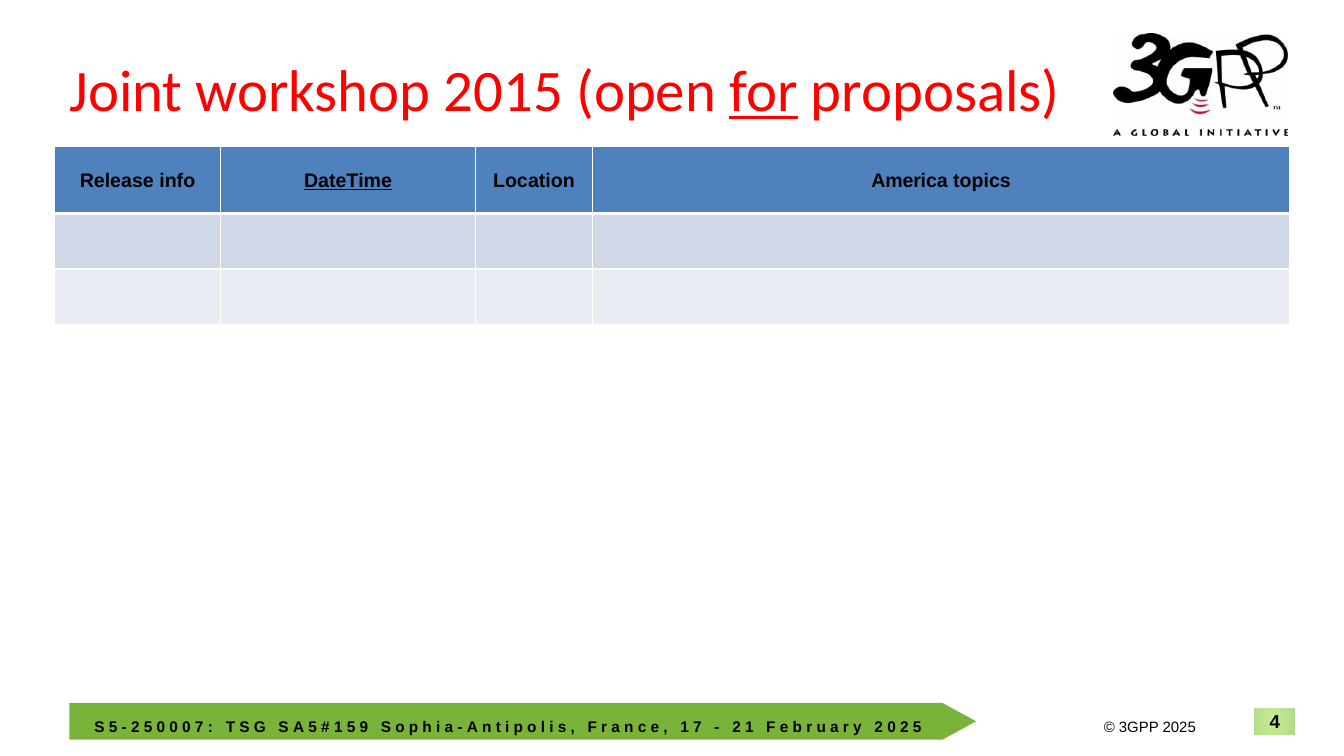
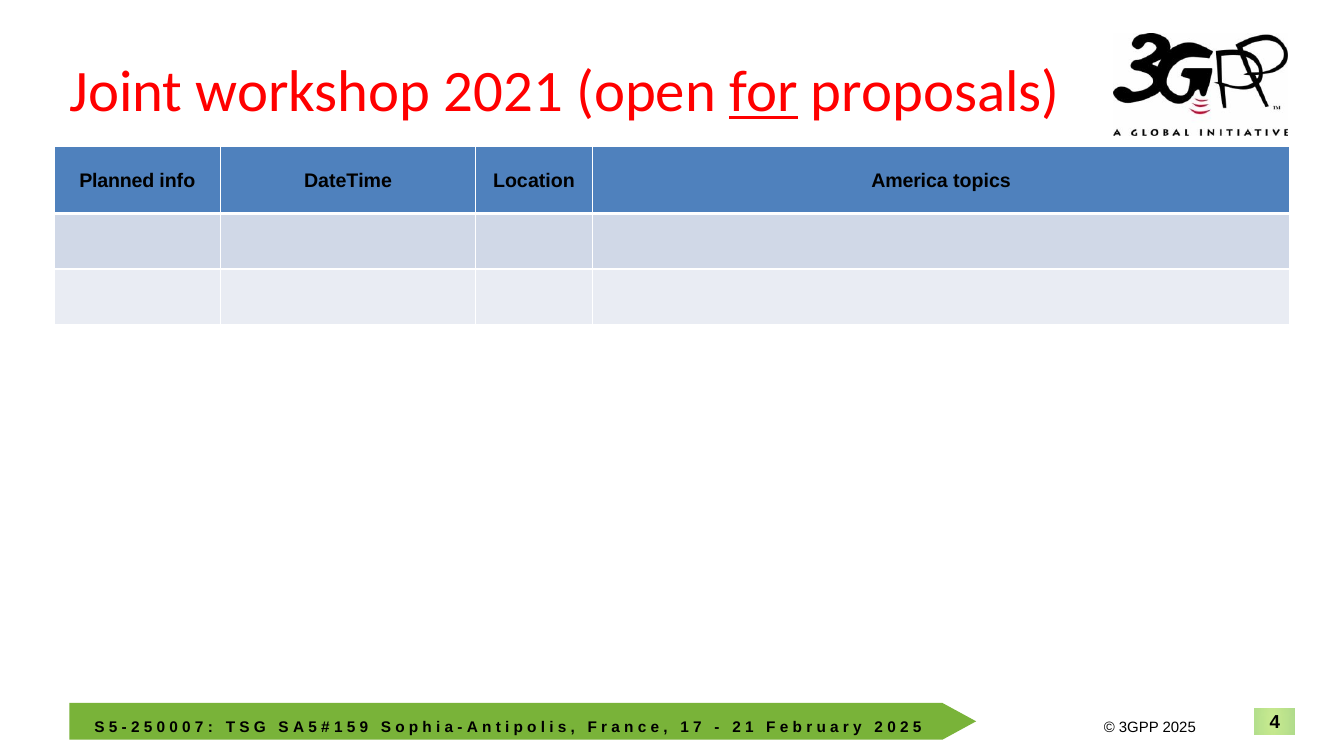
2015: 2015 -> 2021 (503, 92)
Release: Release -> Planned (117, 181)
DateTime underline: present -> none (348, 181)
